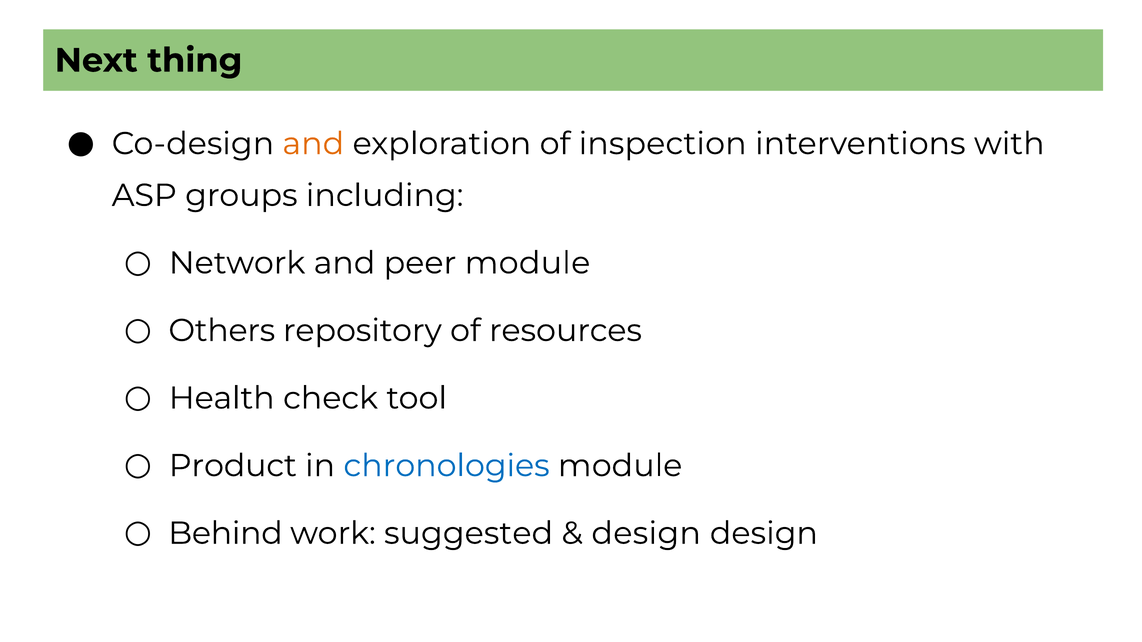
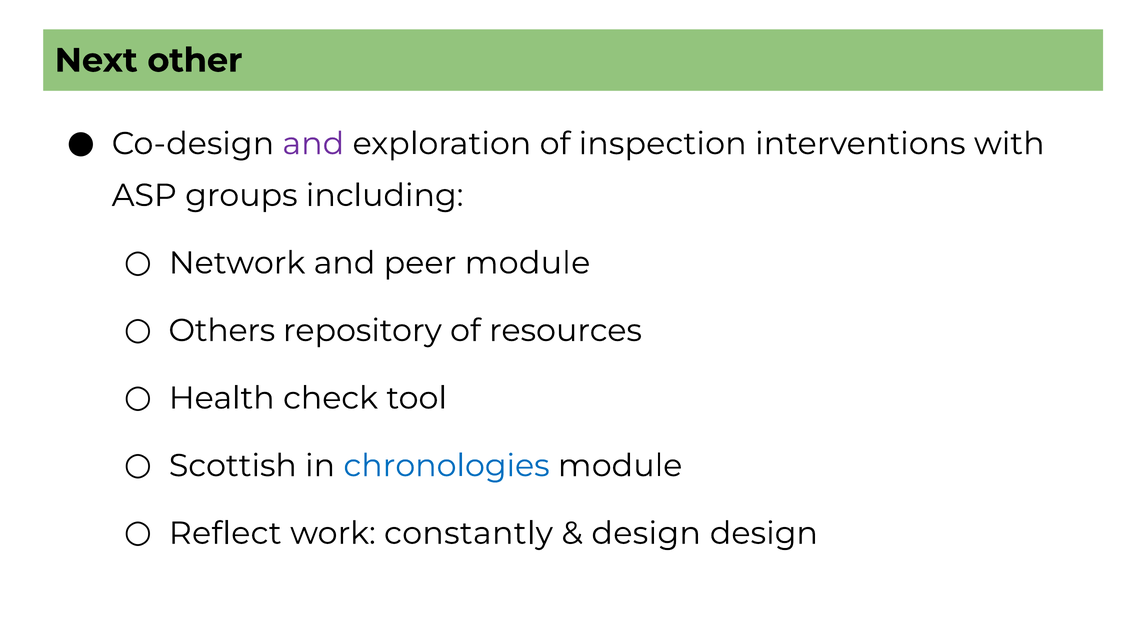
thing: thing -> other (195, 61)
and colour: orange -> purple (313, 144)
Product: Product -> Scottish (233, 466)
Behind: Behind -> Reflect (225, 534)
suggested: suggested -> constantly (468, 534)
